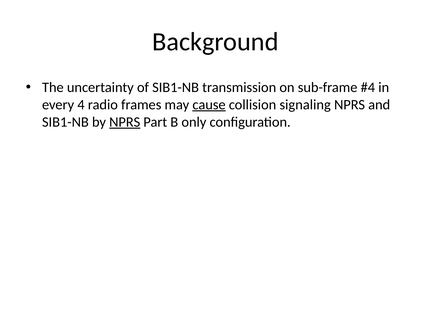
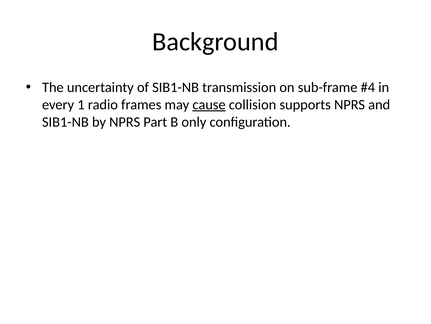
4: 4 -> 1 (81, 104)
signaling: signaling -> supports (305, 104)
NPRS underline: present -> none (125, 122)
